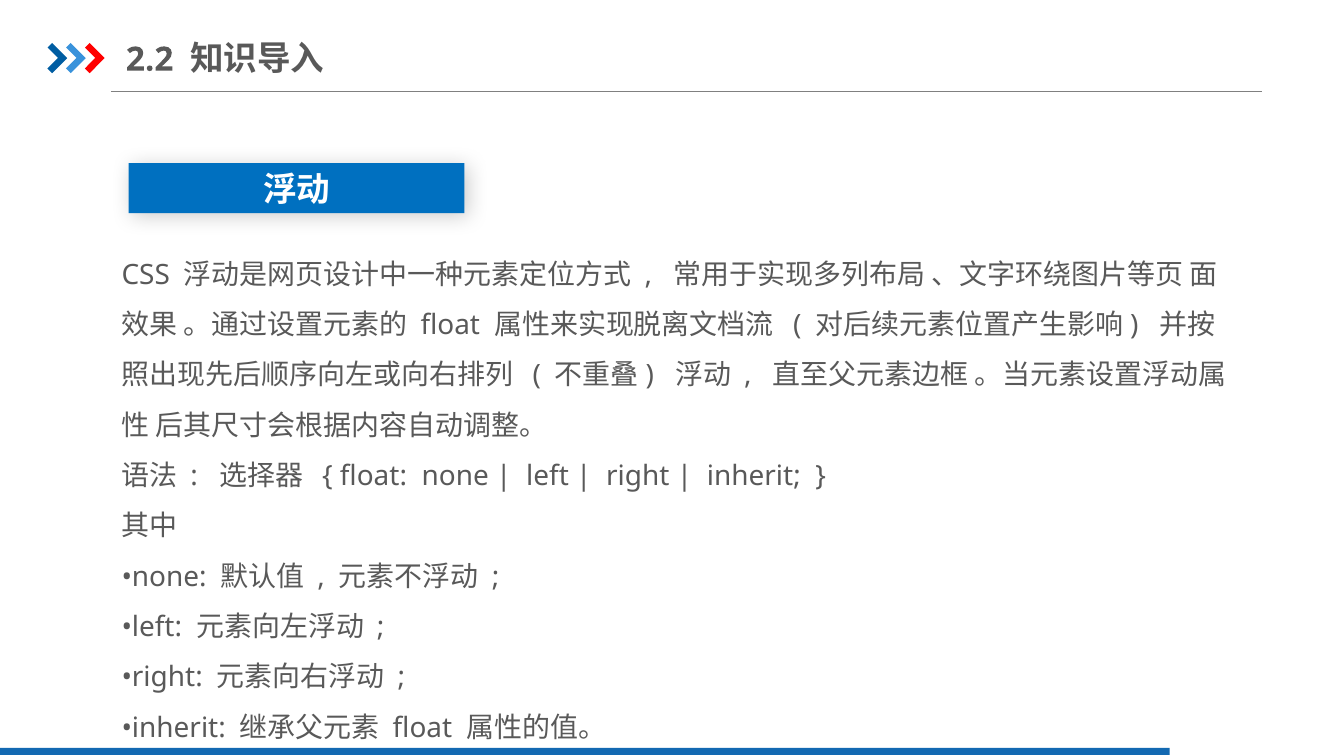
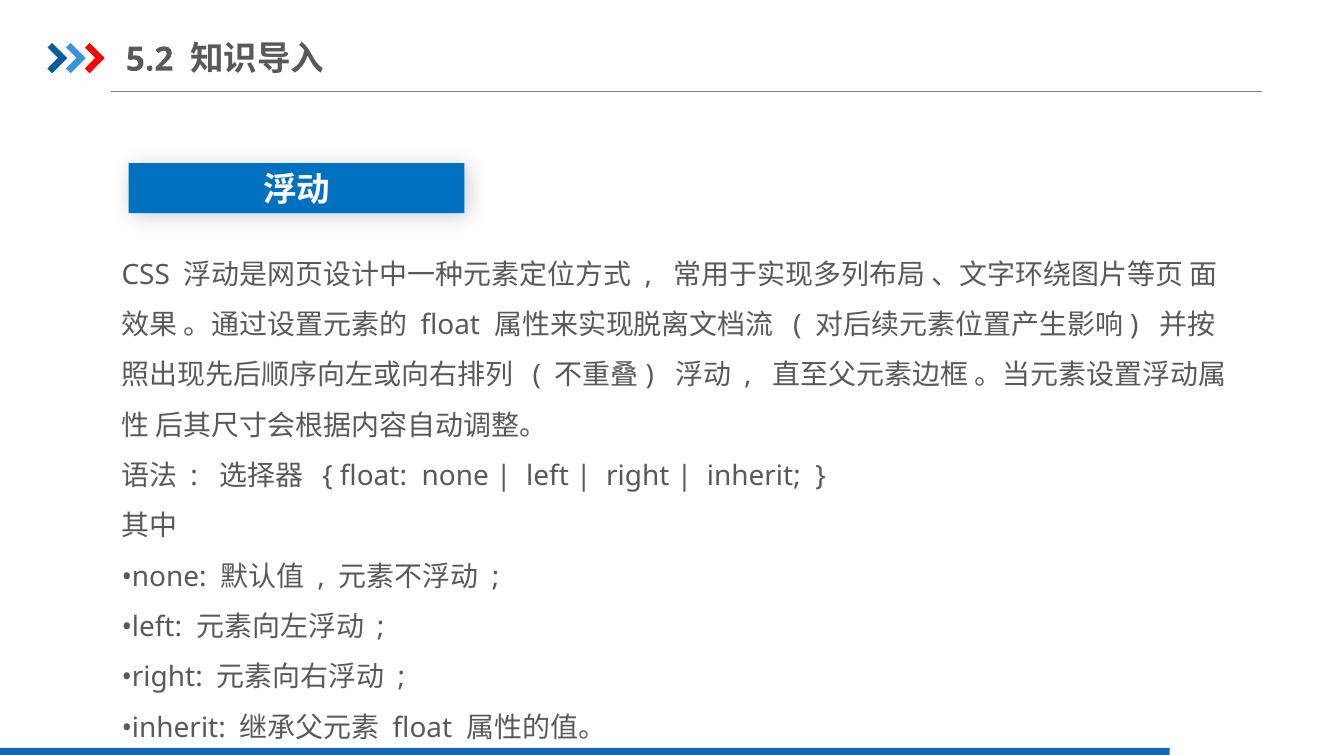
2.2: 2.2 -> 5.2 (150, 60)
